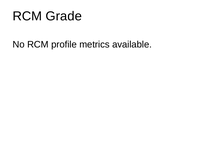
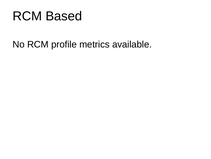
Grade: Grade -> Based (64, 16)
